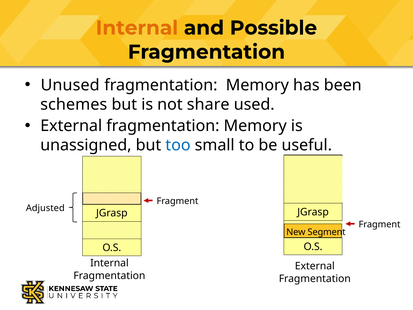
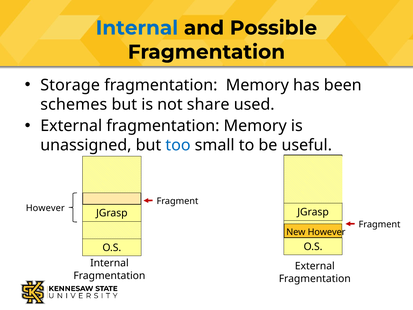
Internal colour: orange -> blue (137, 28)
Unused: Unused -> Storage (70, 85)
Adjusted: Adjusted -> However (45, 208)
New Segment: Segment -> However (327, 232)
